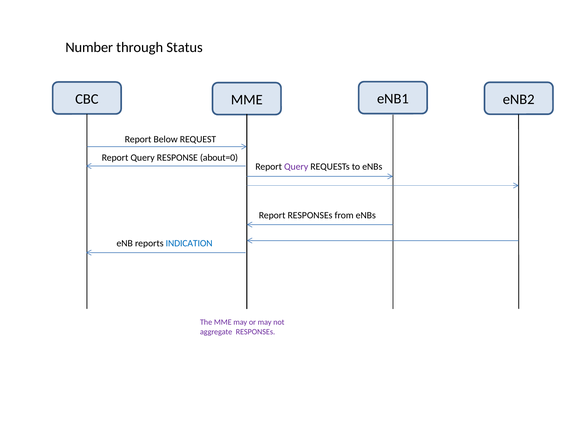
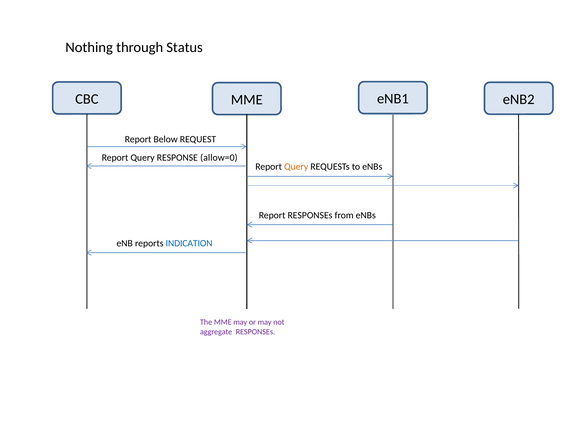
Number: Number -> Nothing (89, 47)
about=0: about=0 -> allow=0 (219, 158)
Query colour: purple -> orange (296, 167)
